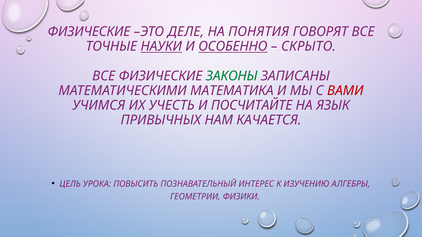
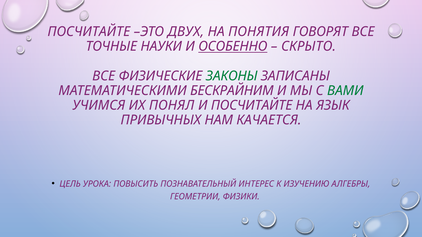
ФИЗИЧЕСКИЕ: ФИЗИЧЕСКИЕ -> ПОСЧИТАЙТЕ (89, 32)
ДЕЛЕ: ДЕЛЕ -> ДВУХ (186, 32)
НАУКИ underline: present -> none (161, 47)
МАТЕМАТИКА: МАТЕМАТИКА -> БЕСКРАЙНИМ (232, 91)
ВАМИ colour: red -> green (345, 91)
УЧЕСТЬ: УЧЕСТЬ -> ПОНЯЛ (172, 105)
